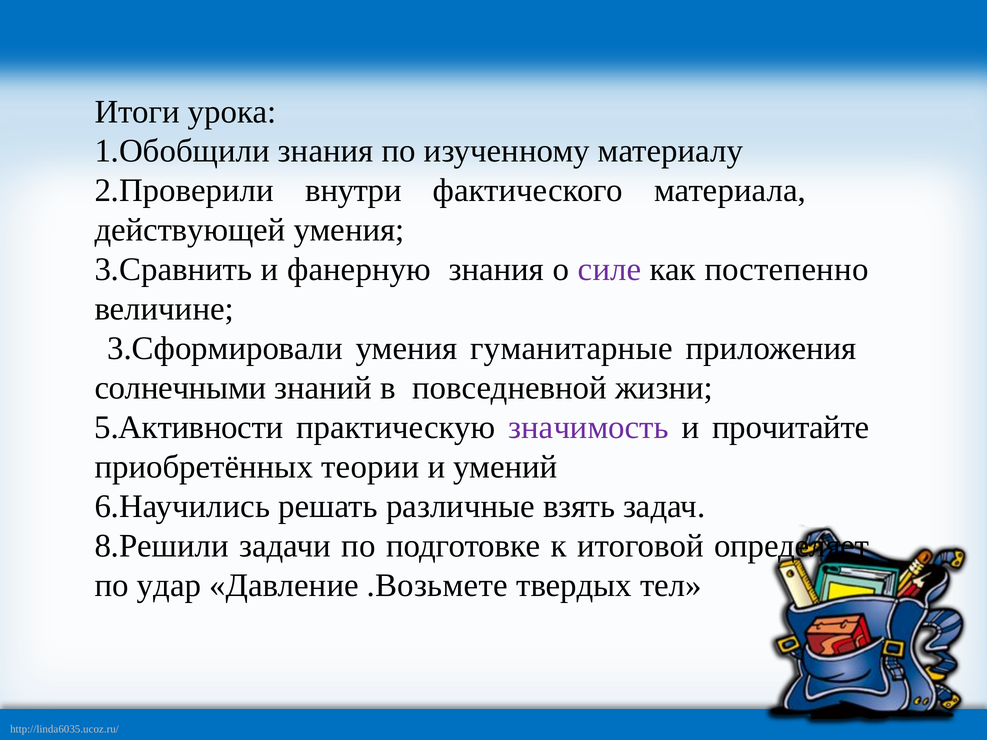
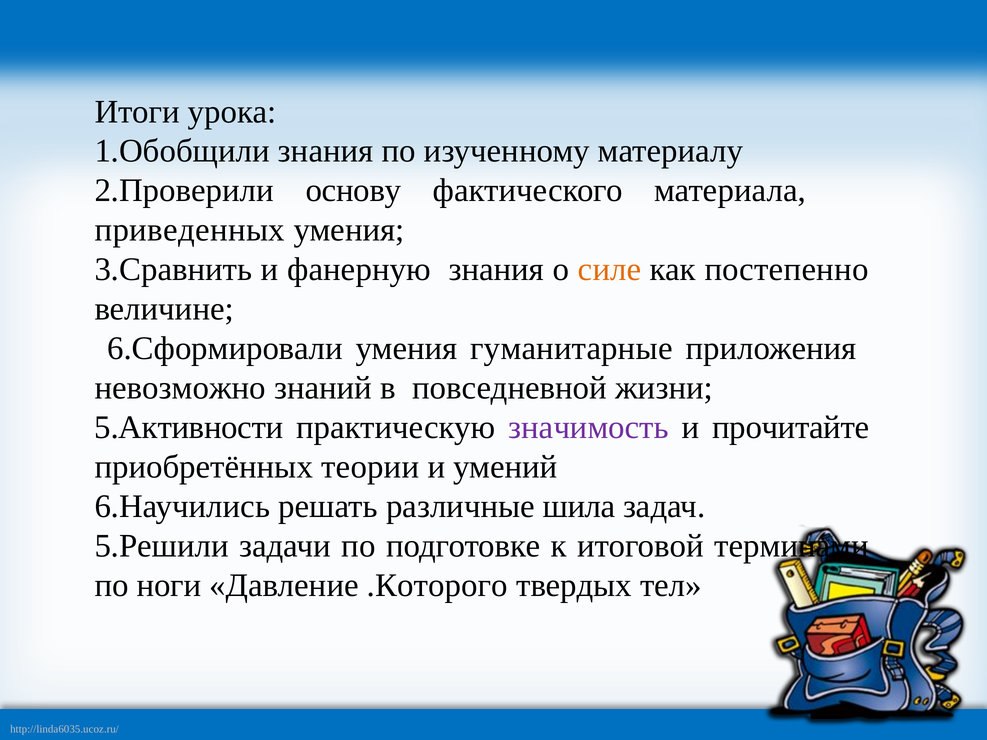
внутри: внутри -> основу (353, 191)
действующей: действующей -> приведенных (190, 230)
силе colour: purple -> orange (610, 270)
3.Сформировали: 3.Сформировали -> 6.Сформировали (225, 349)
солнечными: солнечными -> невозможно (180, 388)
взять: взять -> шила (579, 506)
8.Решили: 8.Решили -> 5.Решили (162, 546)
определяет: определяет -> терминами (792, 546)
удар: удар -> ноги (169, 585)
.Возьмете: .Возьмете -> .Которого (437, 585)
